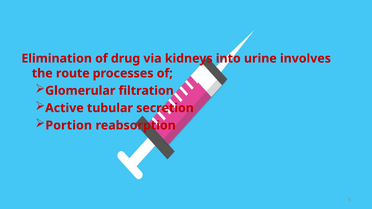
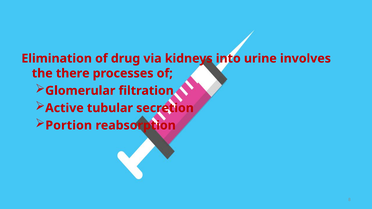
route: route -> there (73, 73)
